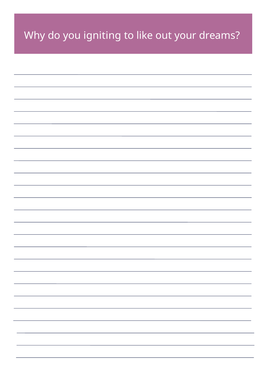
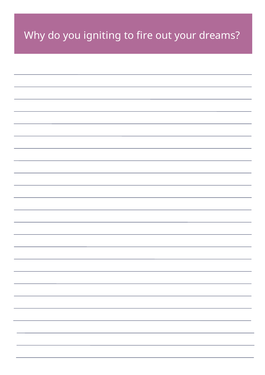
like: like -> fire (145, 36)
